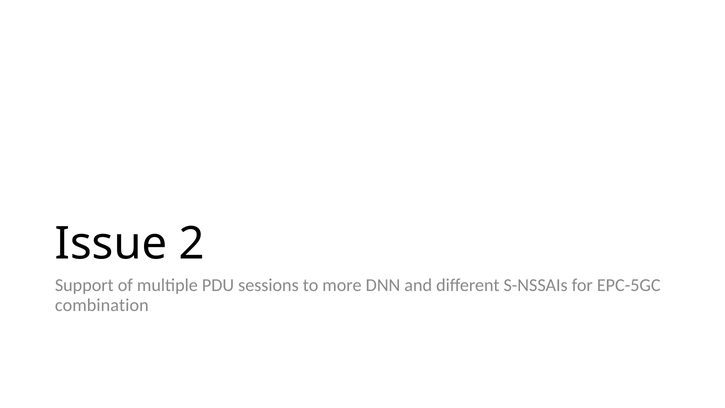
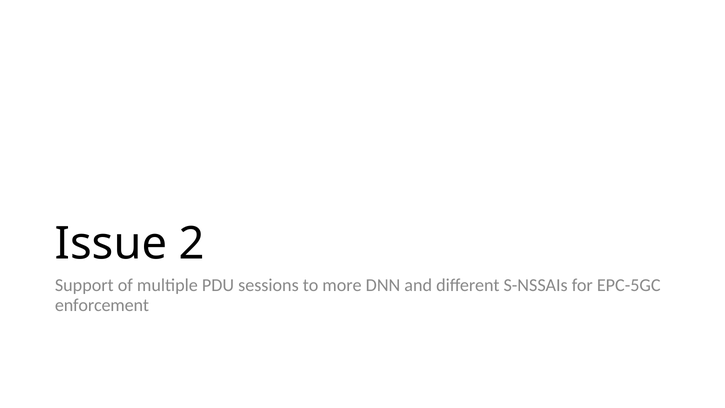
combination: combination -> enforcement (102, 305)
